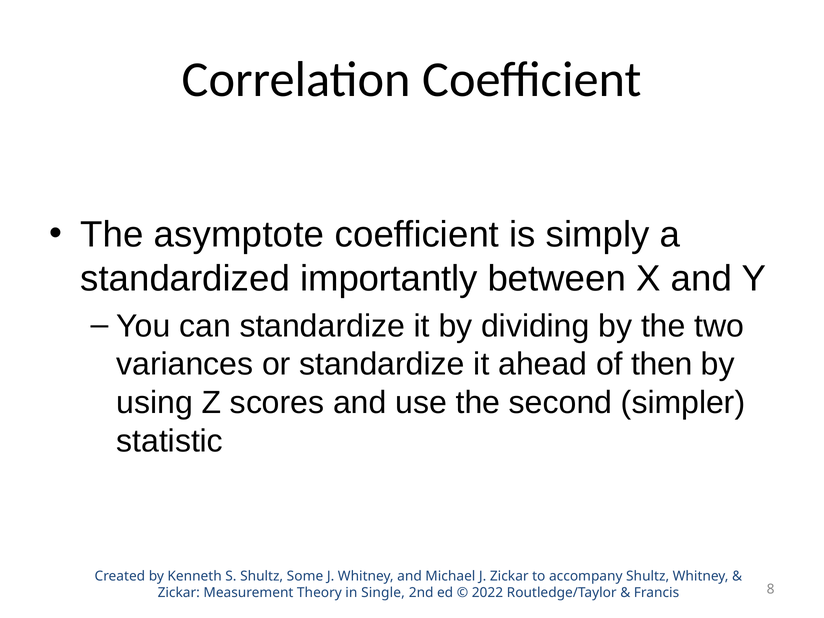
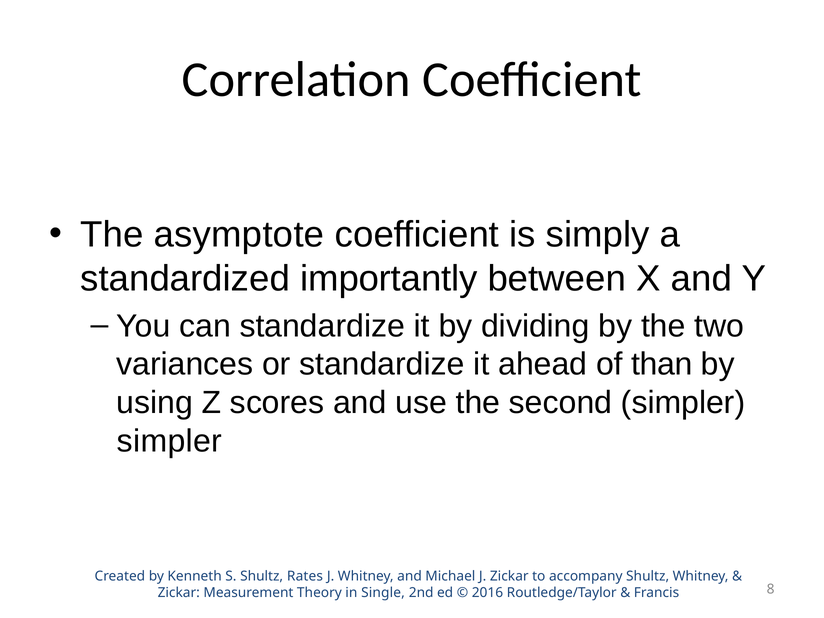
then: then -> than (662, 364)
statistic: statistic -> simpler (170, 441)
Some: Some -> Rates (305, 576)
2022: 2022 -> 2016 (487, 593)
